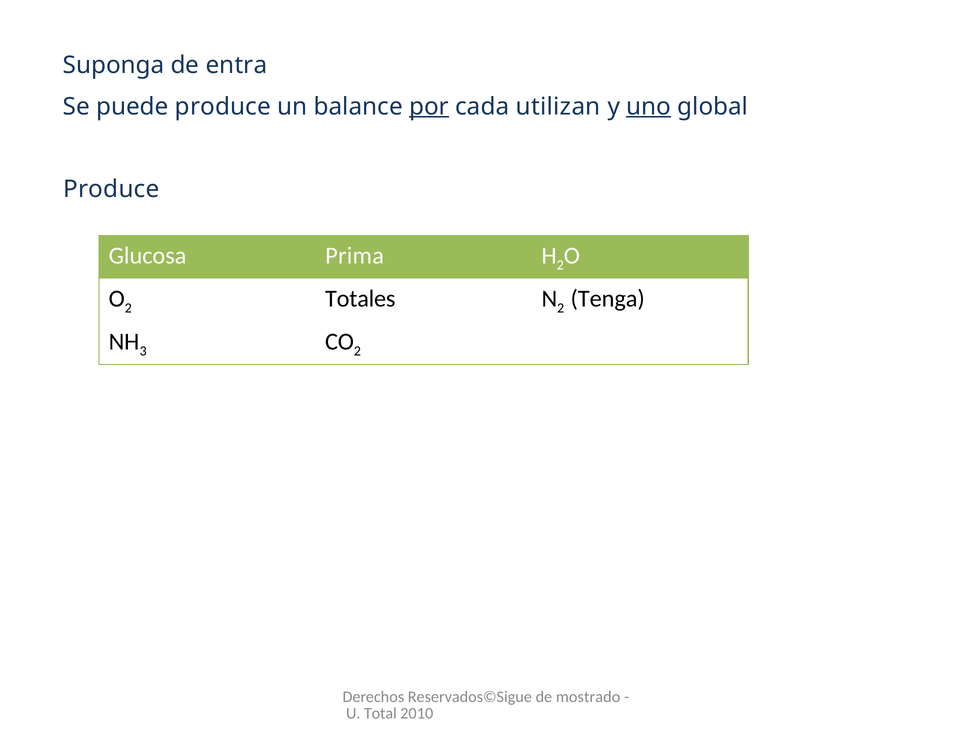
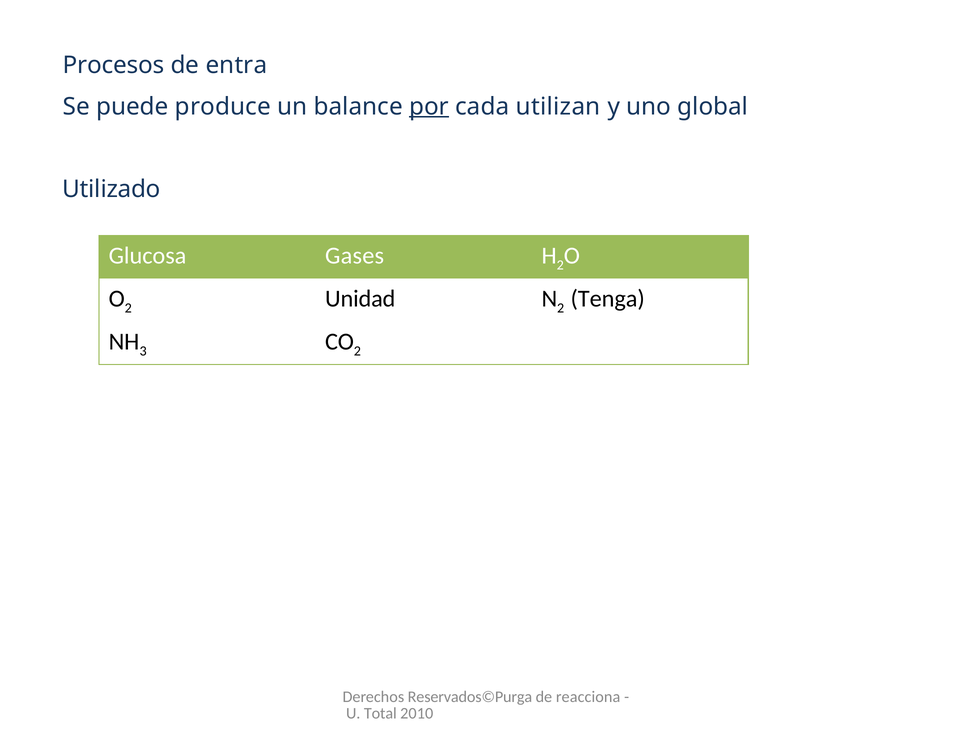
Suponga: Suponga -> Procesos (114, 65)
uno underline: present -> none (649, 107)
Produce: Produce -> Utilizado (111, 189)
Prima: Prima -> Gases (355, 256)
Totales: Totales -> Unidad (360, 299)
Reservados©Sigue: Reservados©Sigue -> Reservados©Purga (470, 697)
mostrado: mostrado -> reacciona (588, 697)
